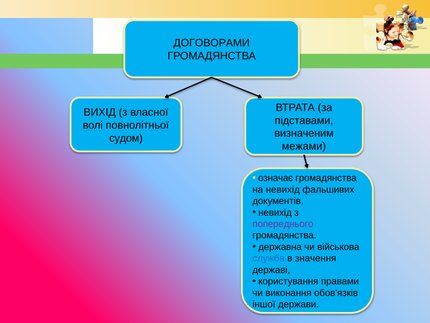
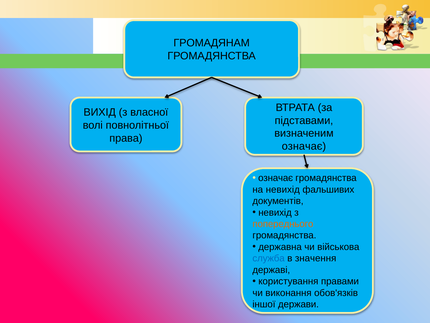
ДОГОВОРАМИ: ДОГОВОРАМИ -> ГРОМАДЯНАМ (212, 43)
судом: судом -> права (126, 138)
межами: межами -> означає (304, 146)
попереднього colour: purple -> orange (283, 224)
